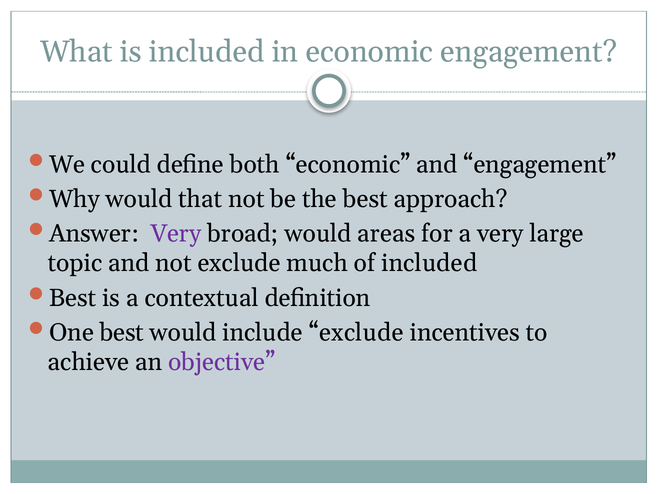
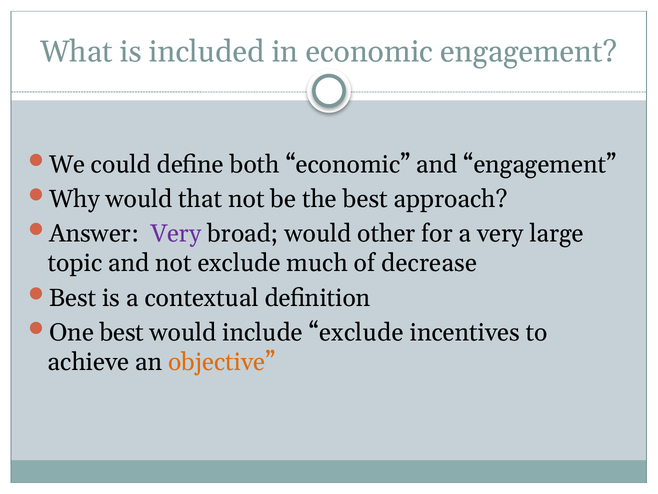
areas: areas -> other (386, 233)
of included: included -> decrease (429, 263)
objective colour: purple -> orange (222, 362)
